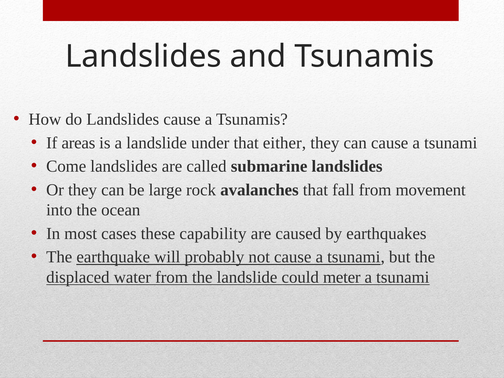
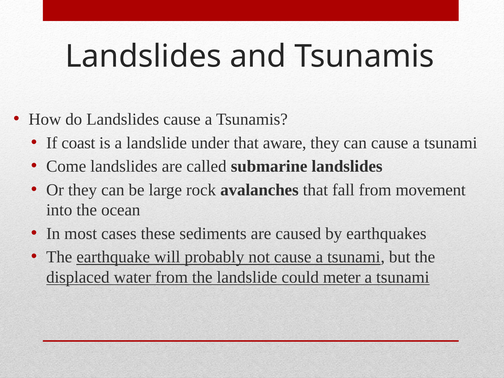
areas: areas -> coast (78, 143)
either: either -> aware (285, 143)
capability: capability -> sediments (213, 234)
